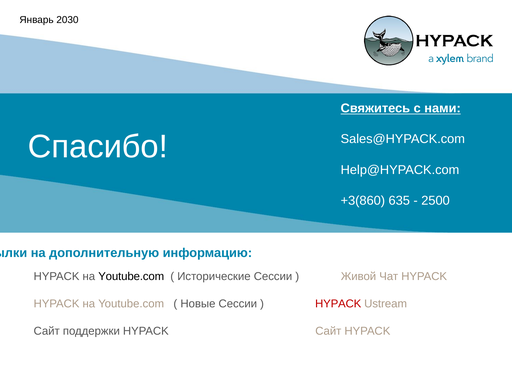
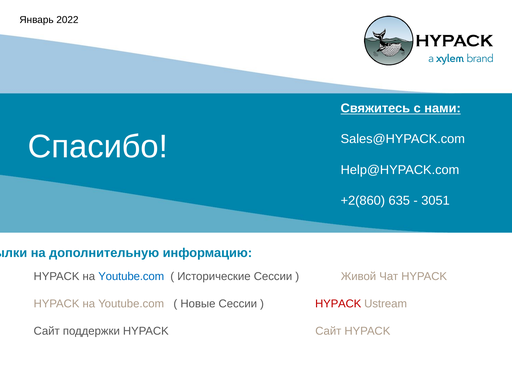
2030: 2030 -> 2022 (67, 20)
+3(860: +3(860 -> +2(860 (363, 201)
2500: 2500 -> 3051 (436, 201)
Youtube.com colour: black -> blue (131, 276)
